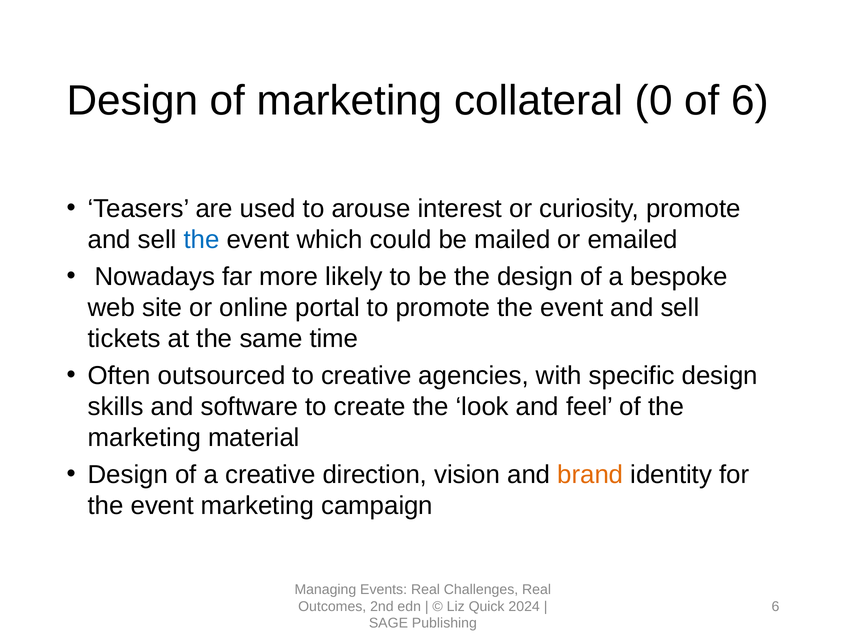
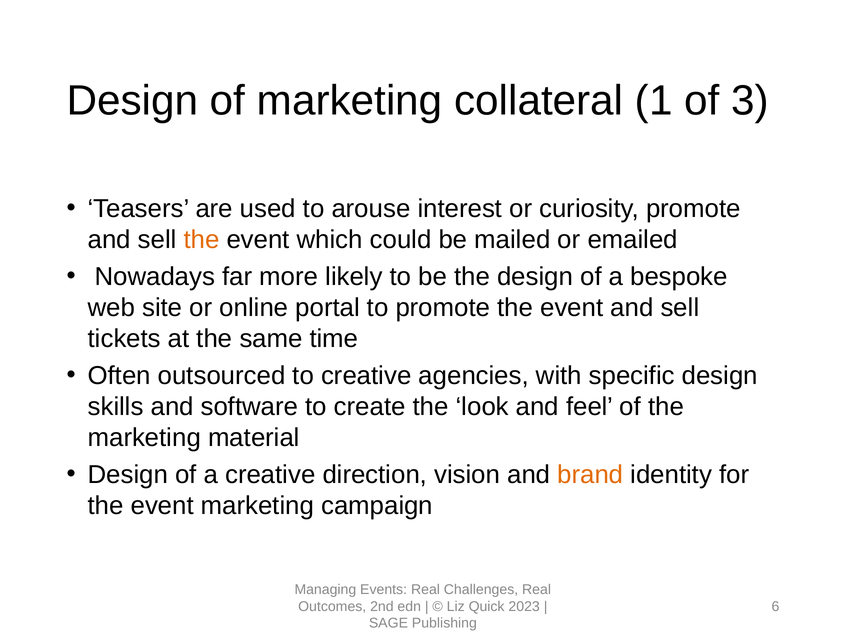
0: 0 -> 1 (654, 101)
of 6: 6 -> 3 (750, 101)
the colour: blue -> orange (202, 239)
2024: 2024 -> 2023 (524, 606)
